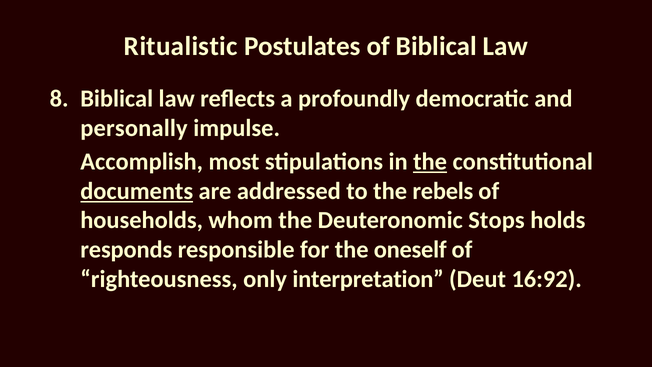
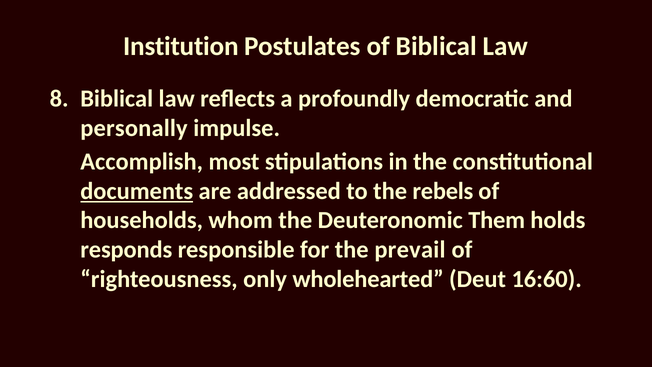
Ritualistic: Ritualistic -> Institution (181, 46)
the underline: present -> none (430, 162)
Stops: Stops -> Them (497, 220)
oneself: oneself -> prevail (410, 250)
interpretation: interpretation -> wholehearted (368, 279)
16:92: 16:92 -> 16:60 (547, 279)
